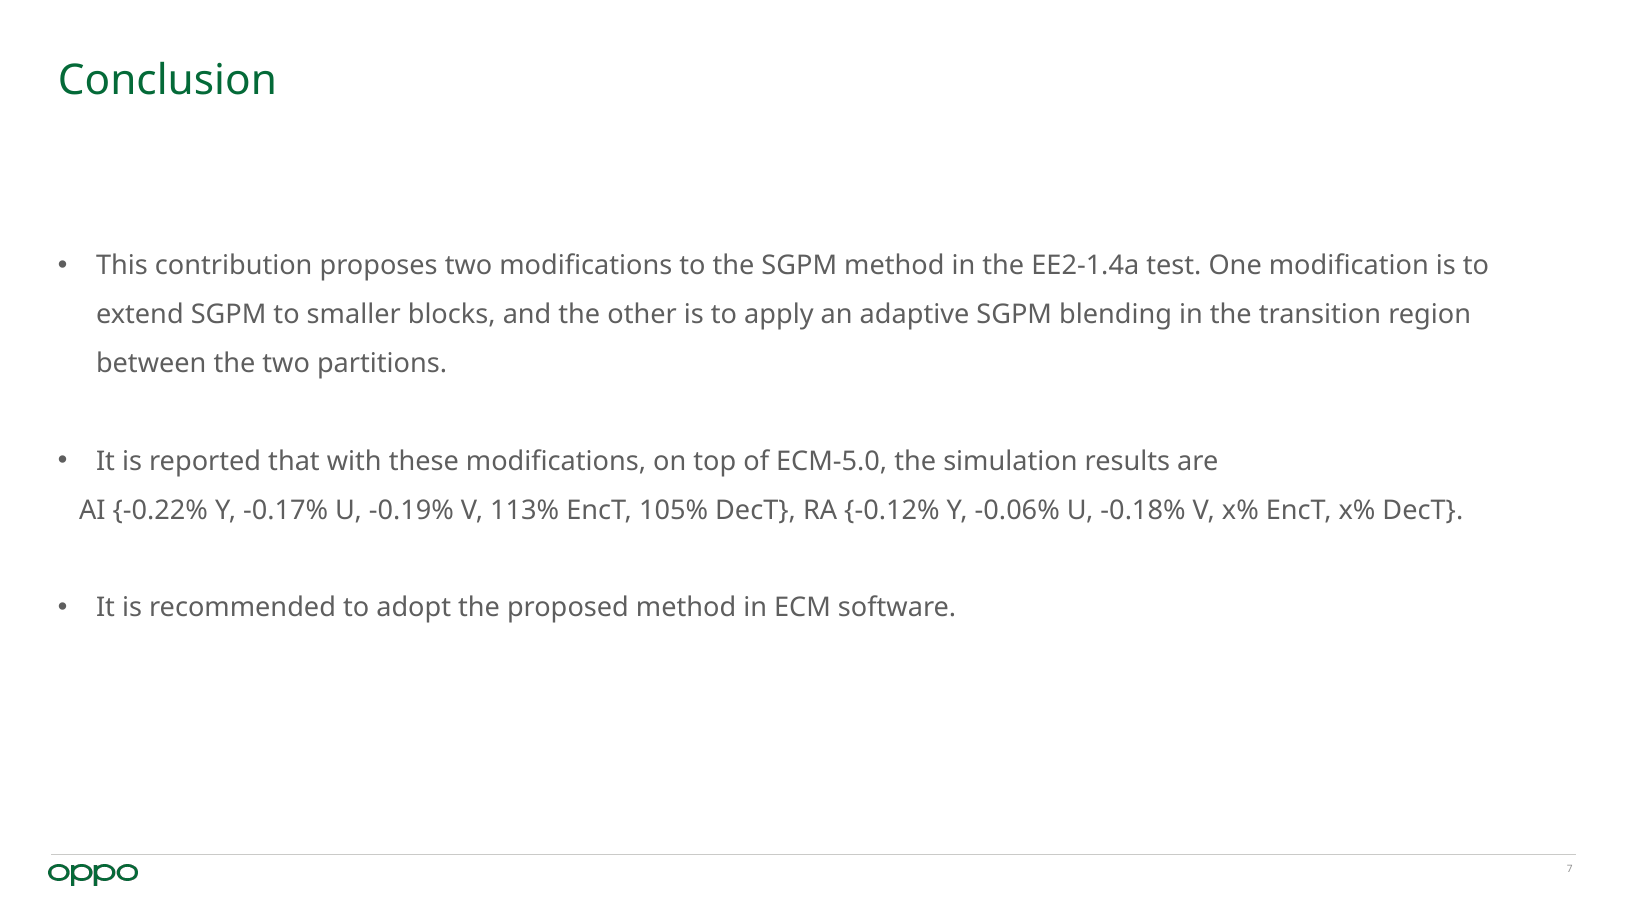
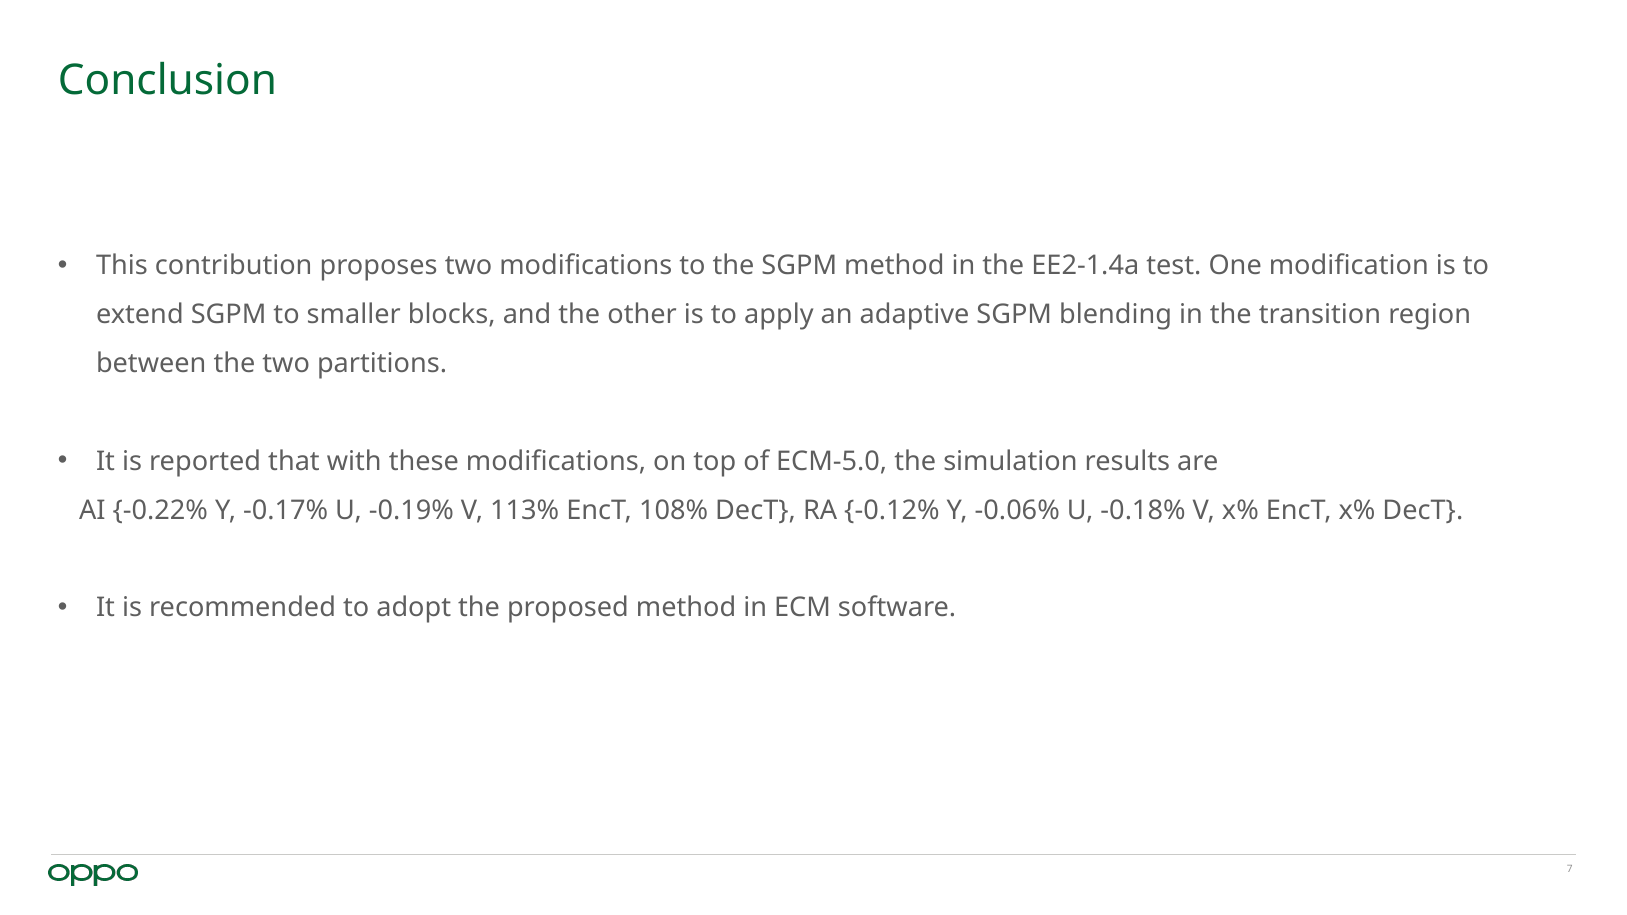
105%: 105% -> 108% (674, 510)
